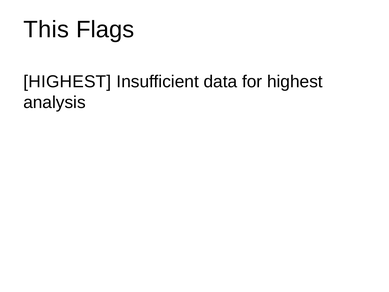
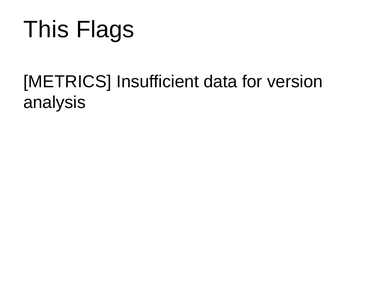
HIGHEST: HIGHEST -> METRICS (67, 82)
for highest: highest -> version (295, 82)
